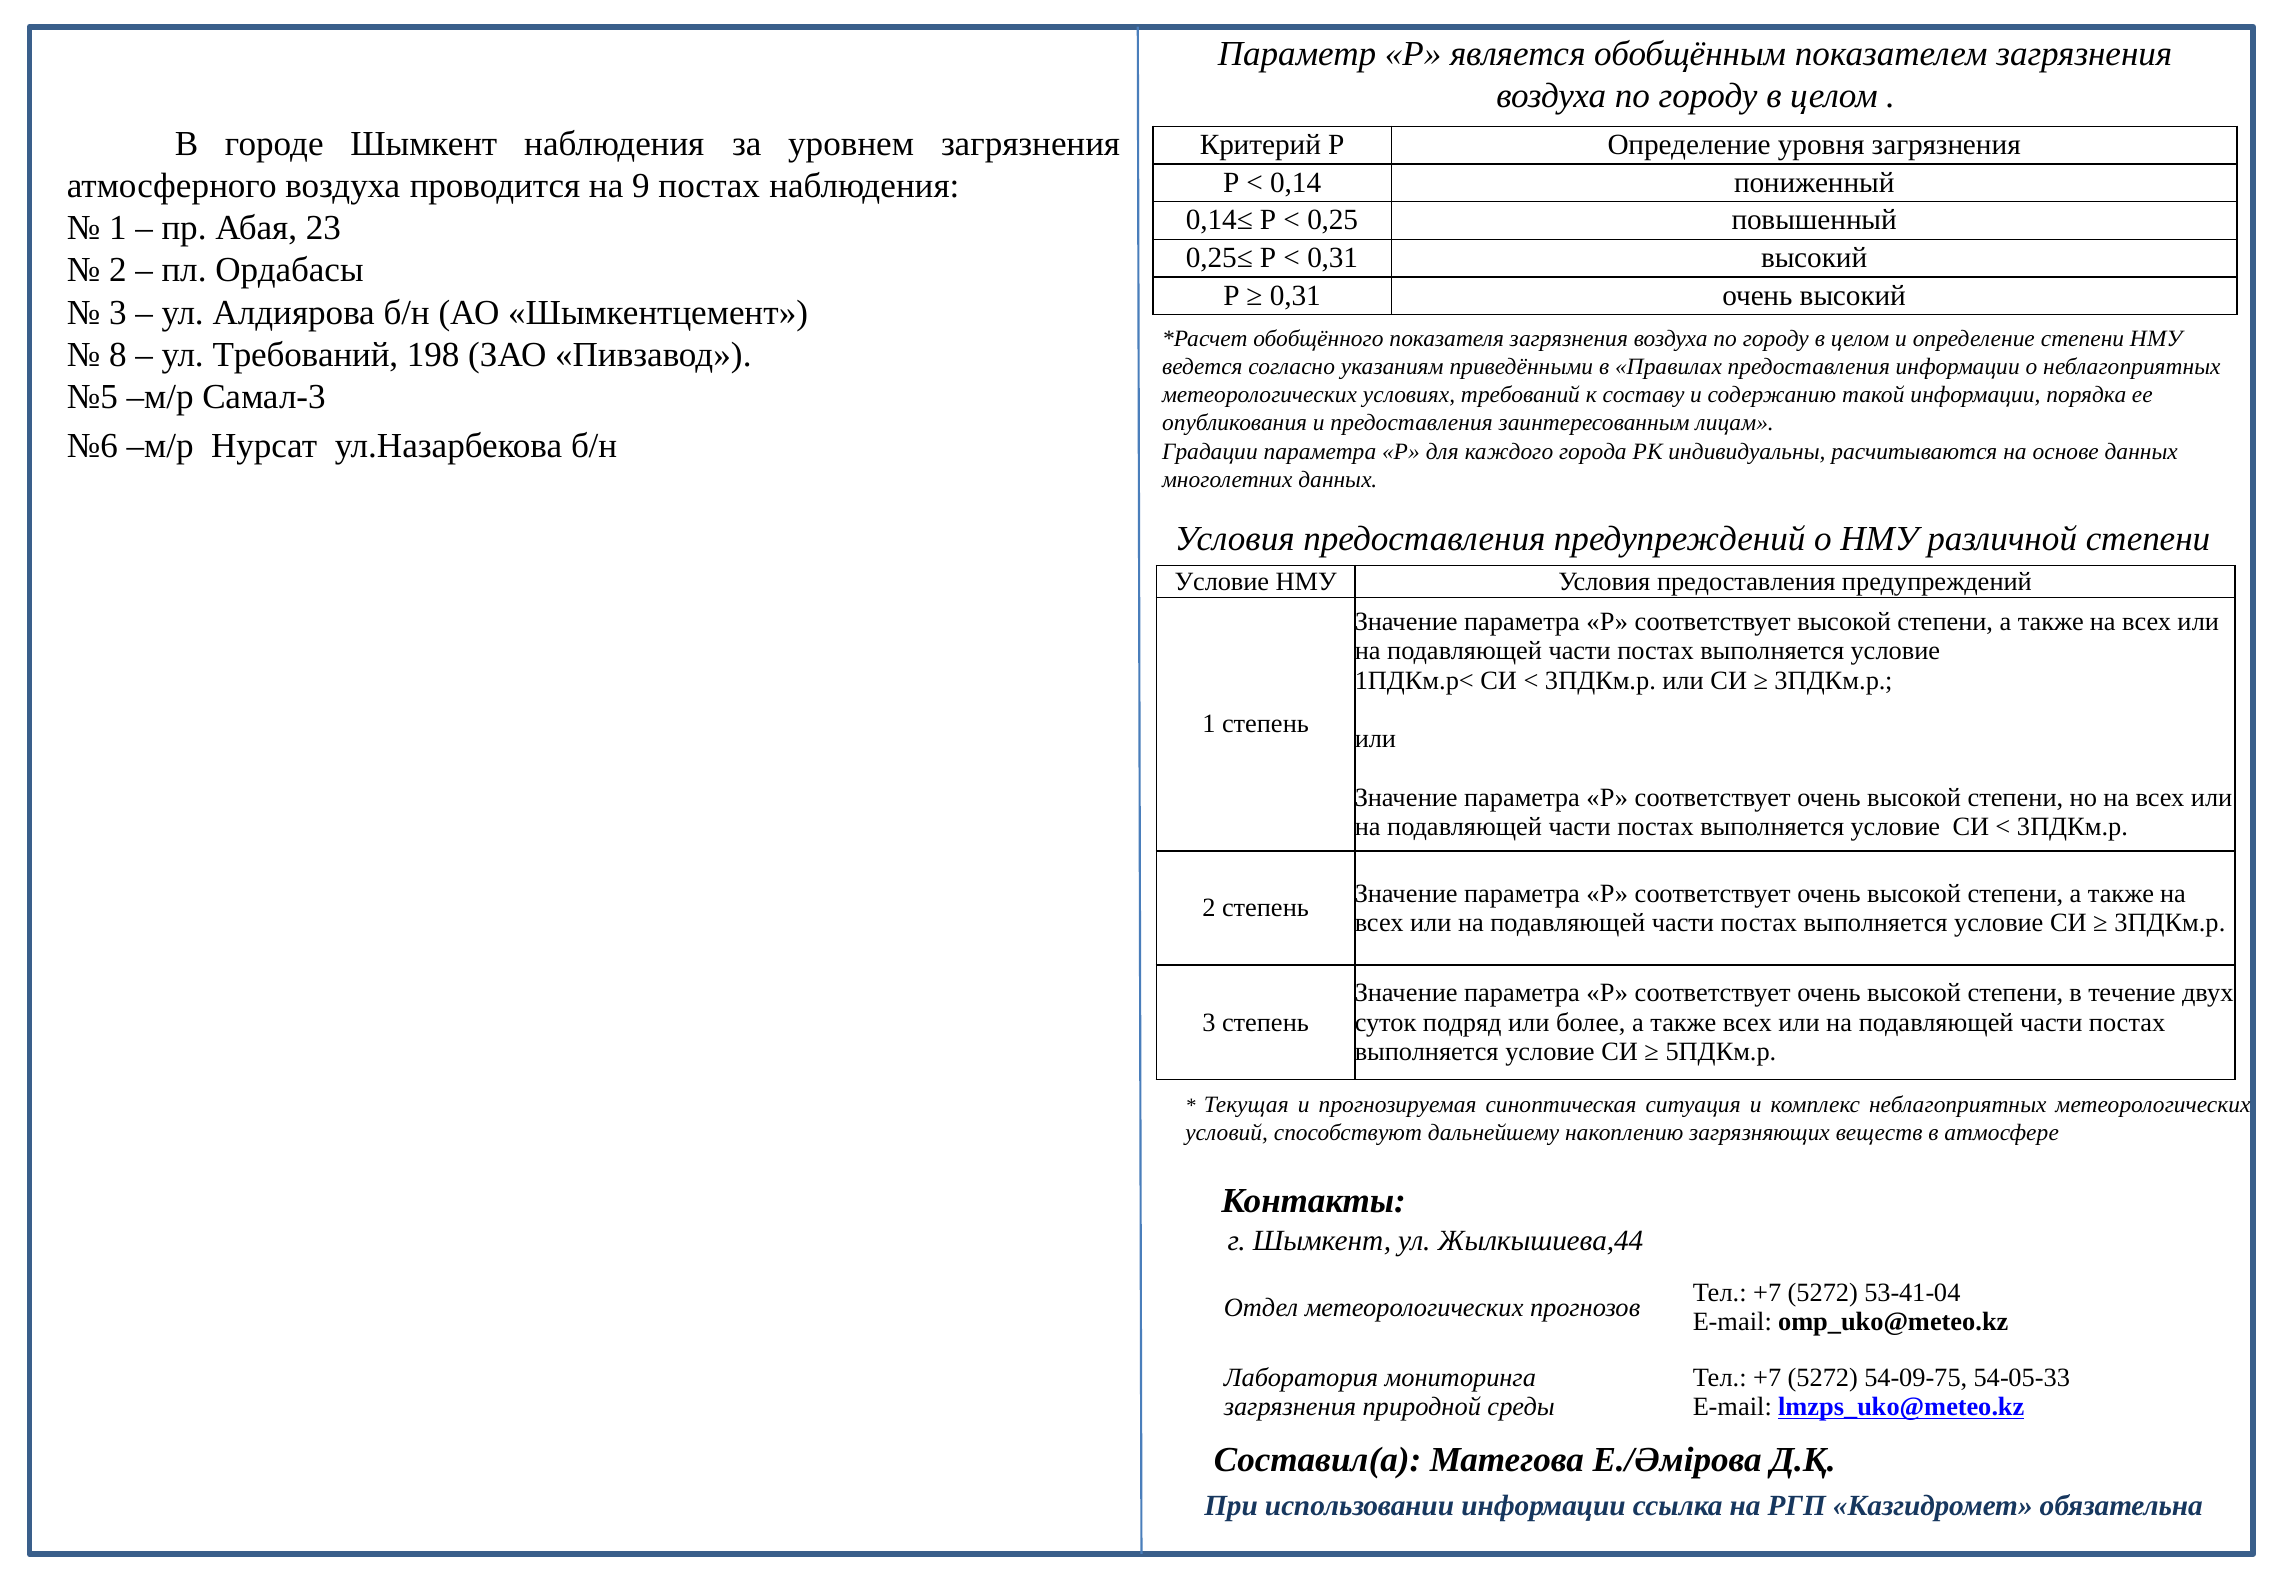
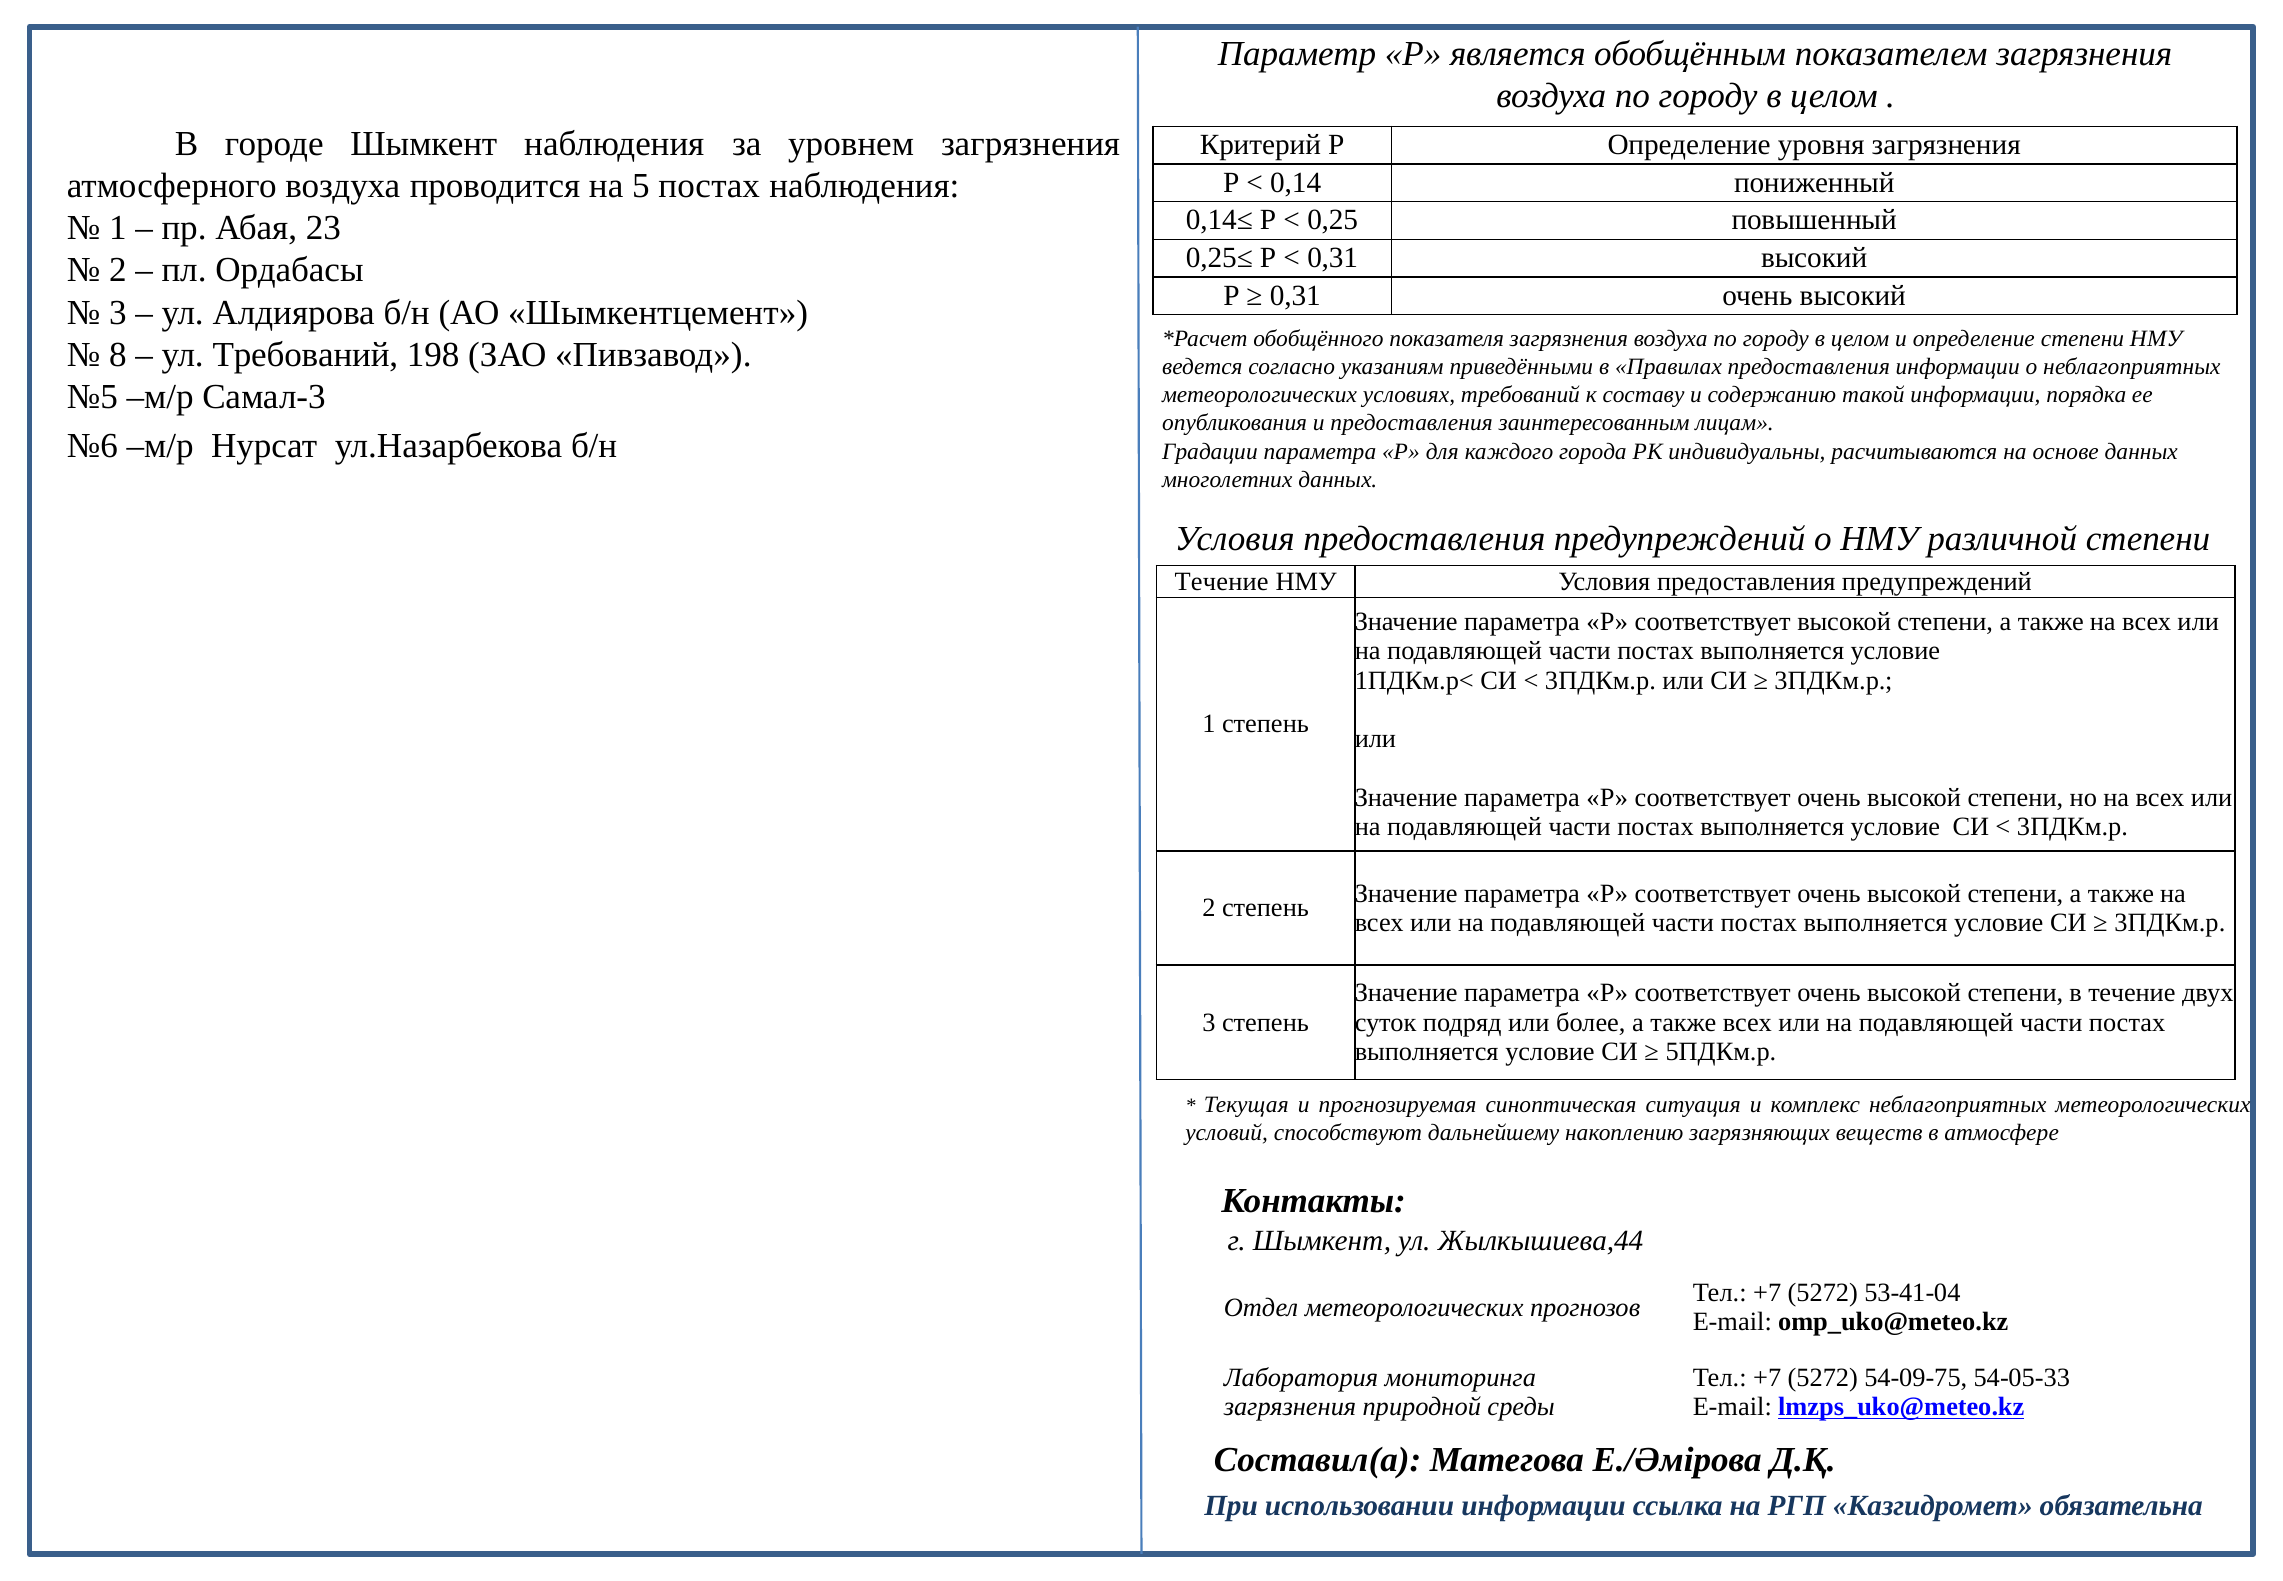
9: 9 -> 5 (641, 186)
Условие: Условие -> Течение (1222, 581)
